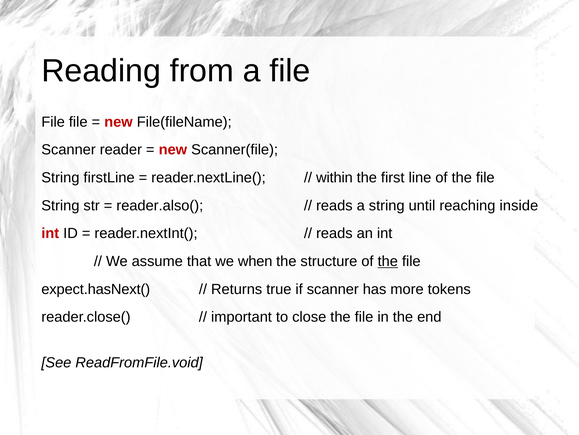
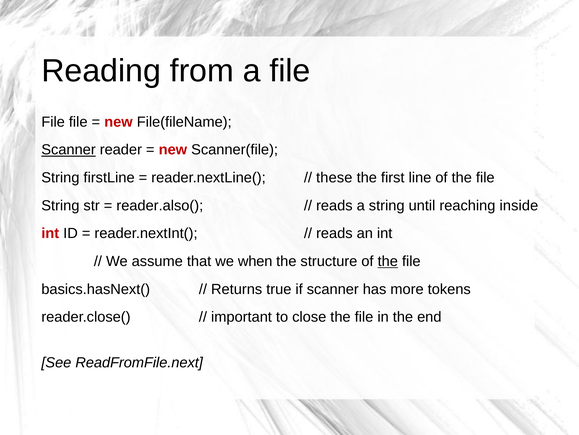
Scanner underline: none -> present (69, 150)
within: within -> these (334, 177)
expect.hasNext(: expect.hasNext( -> basics.hasNext( (96, 289)
ReadFromFile.void: ReadFromFile.void -> ReadFromFile.next (139, 362)
